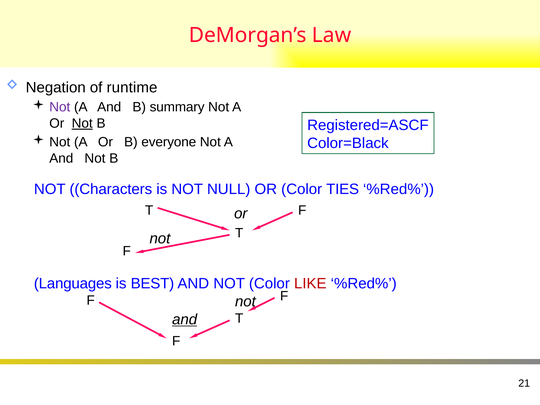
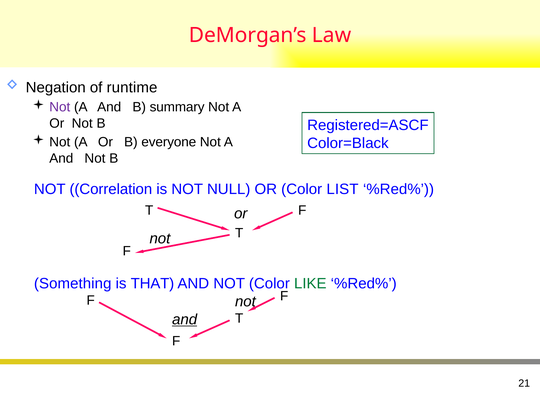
Not underline: present -> none (82, 123)
Characters: Characters -> Correlation (111, 189)
TIES: TIES -> LIST (342, 189)
Languages: Languages -> Something (73, 284)
BEST: BEST -> THAT (152, 284)
LIKE colour: red -> green (310, 284)
